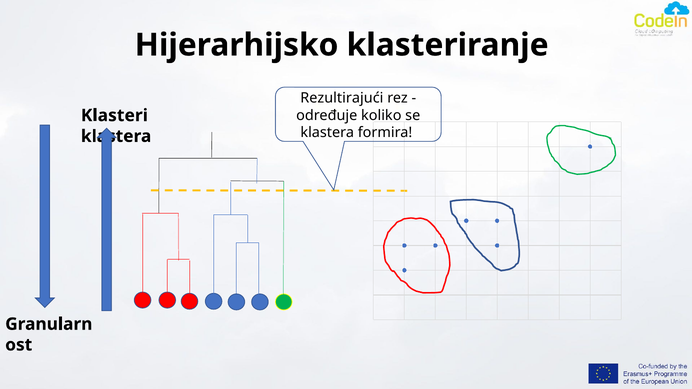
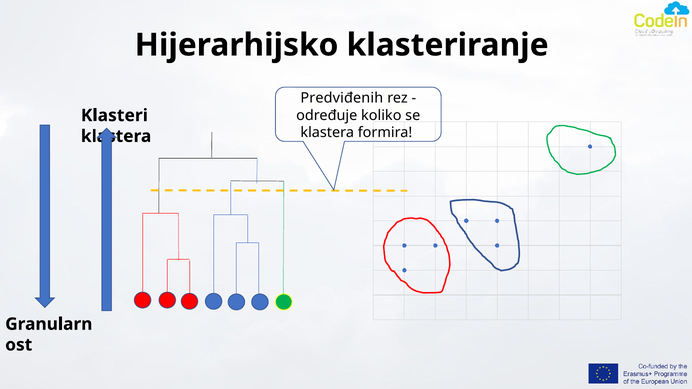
Rezultirajući: Rezultirajući -> Predviđenih (342, 98)
